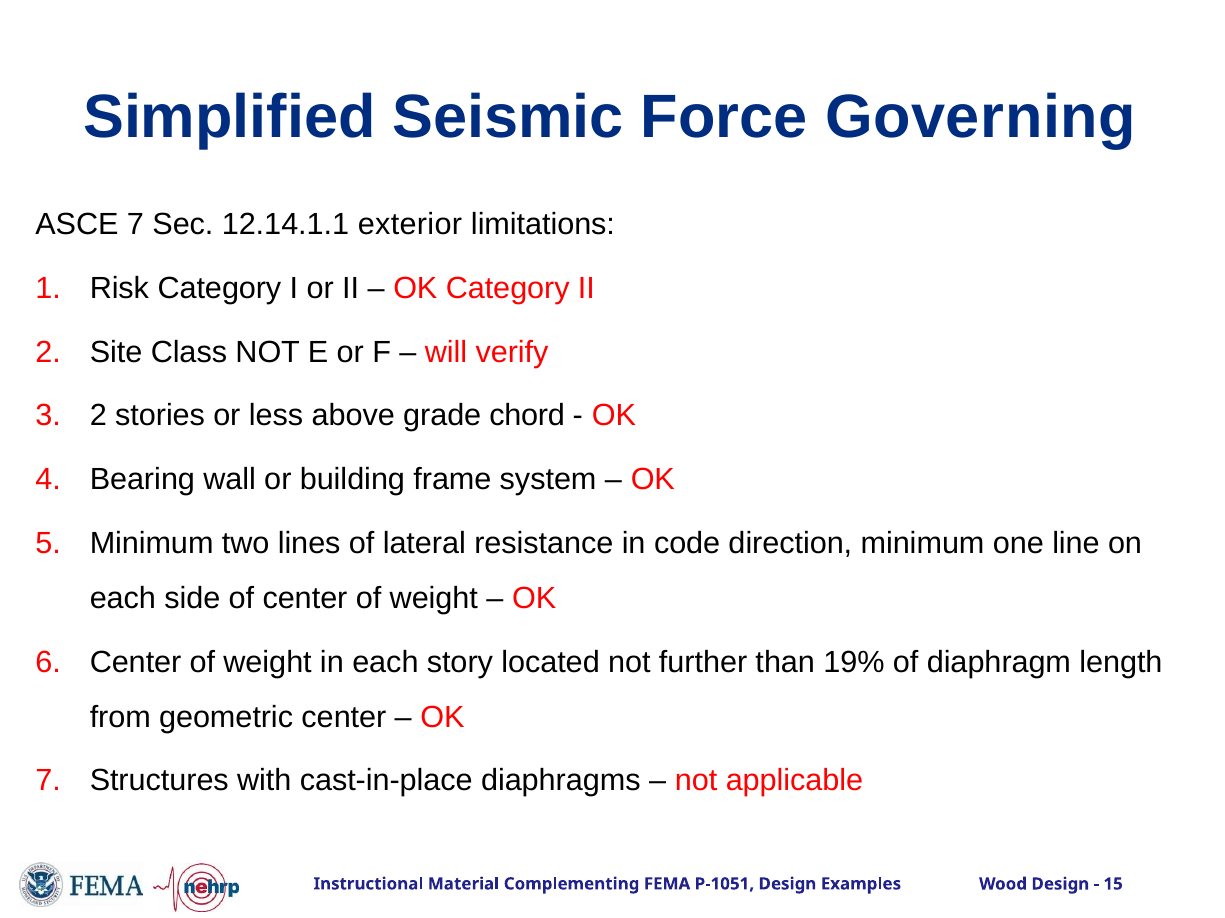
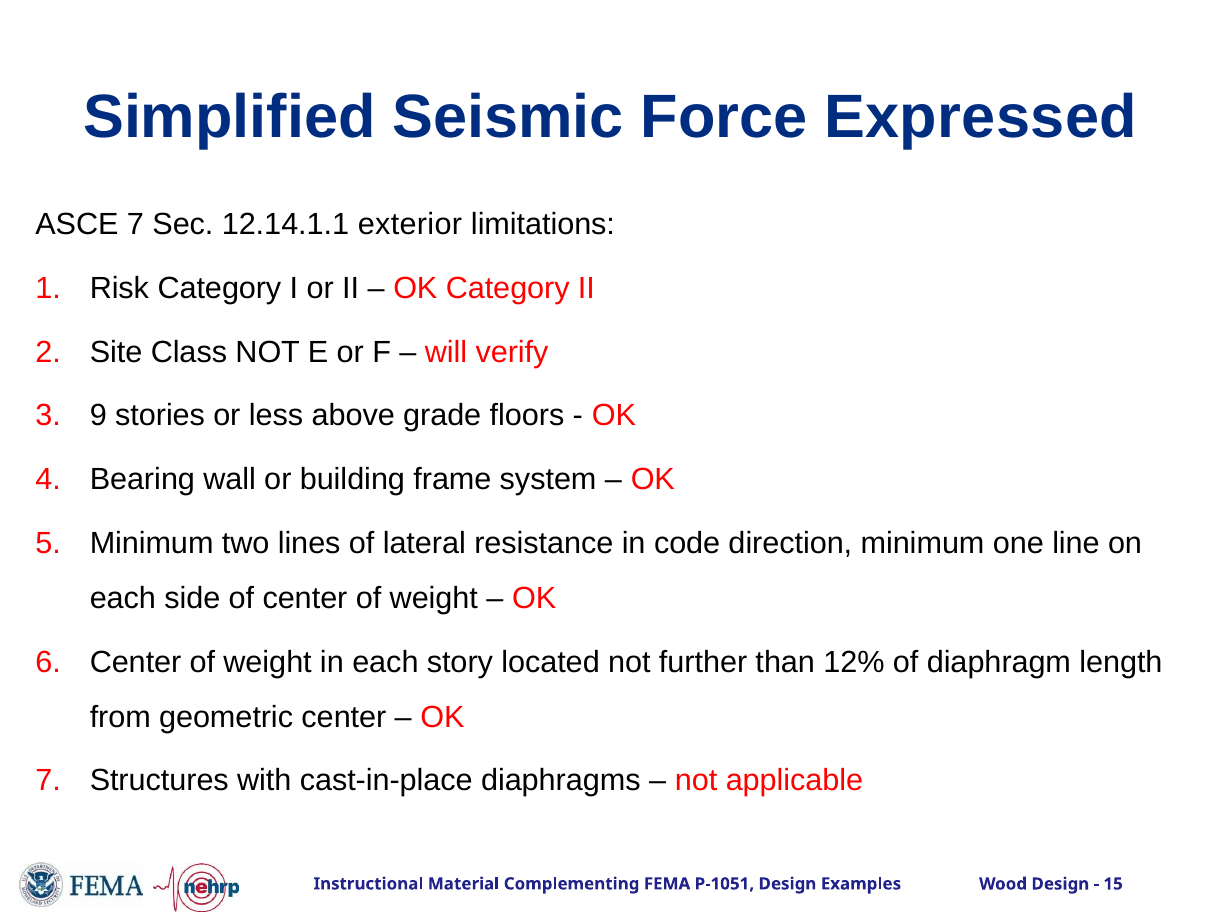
Governing: Governing -> Expressed (981, 117)
3 2: 2 -> 9 (98, 416)
chord: chord -> floors (527, 416)
19%: 19% -> 12% (854, 663)
